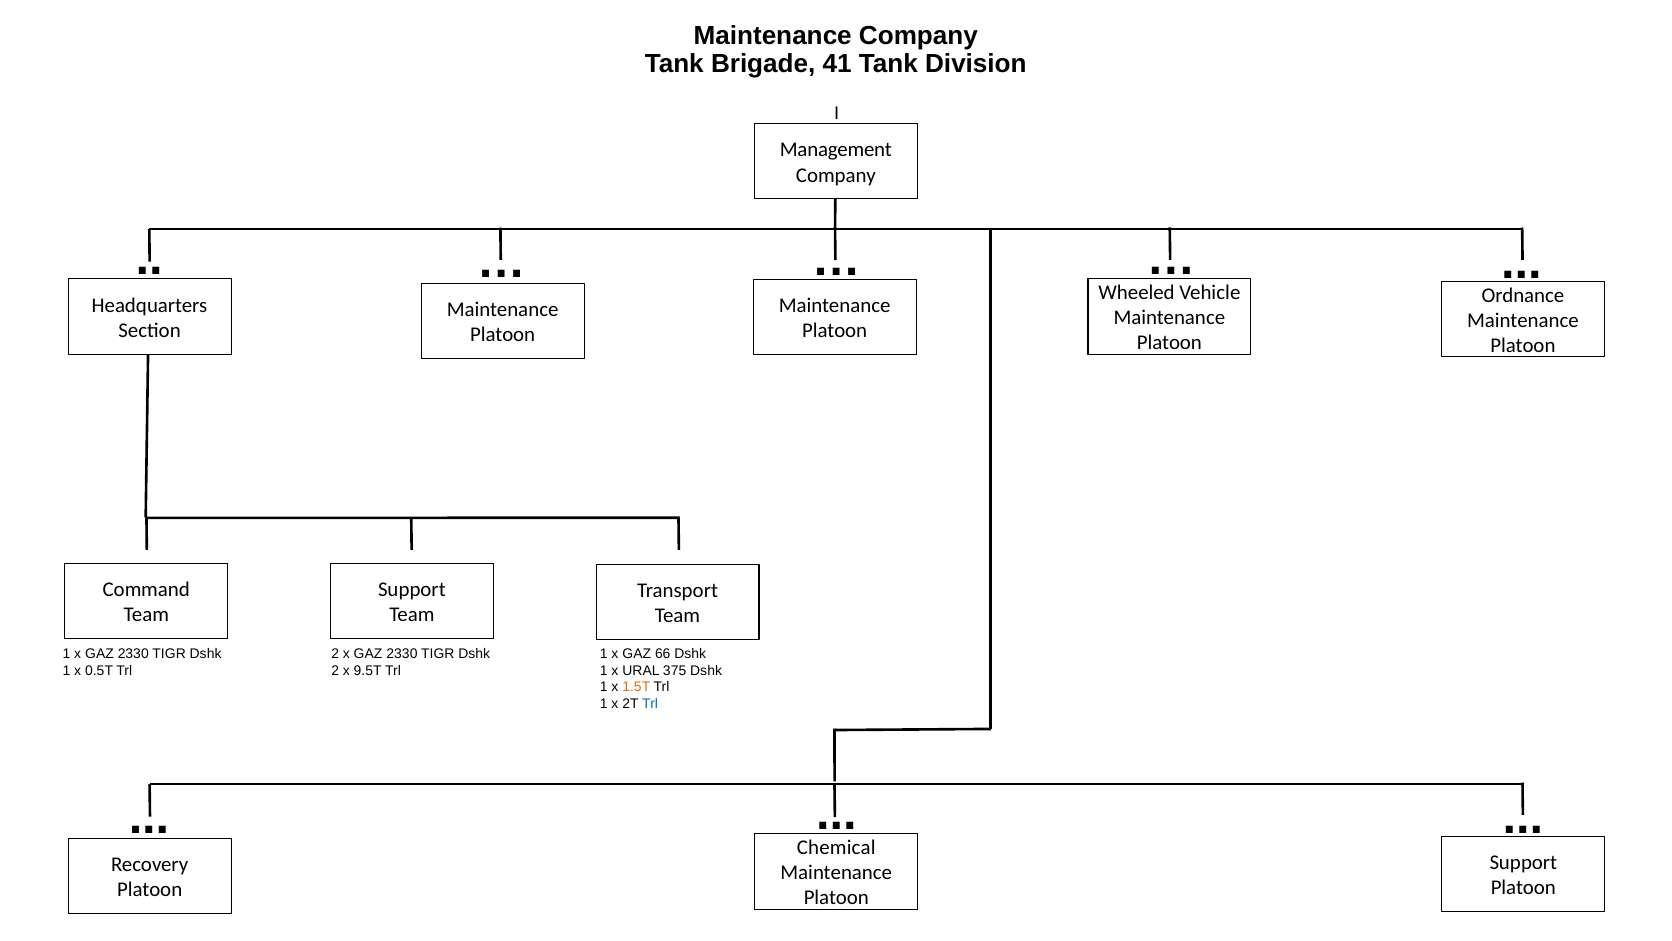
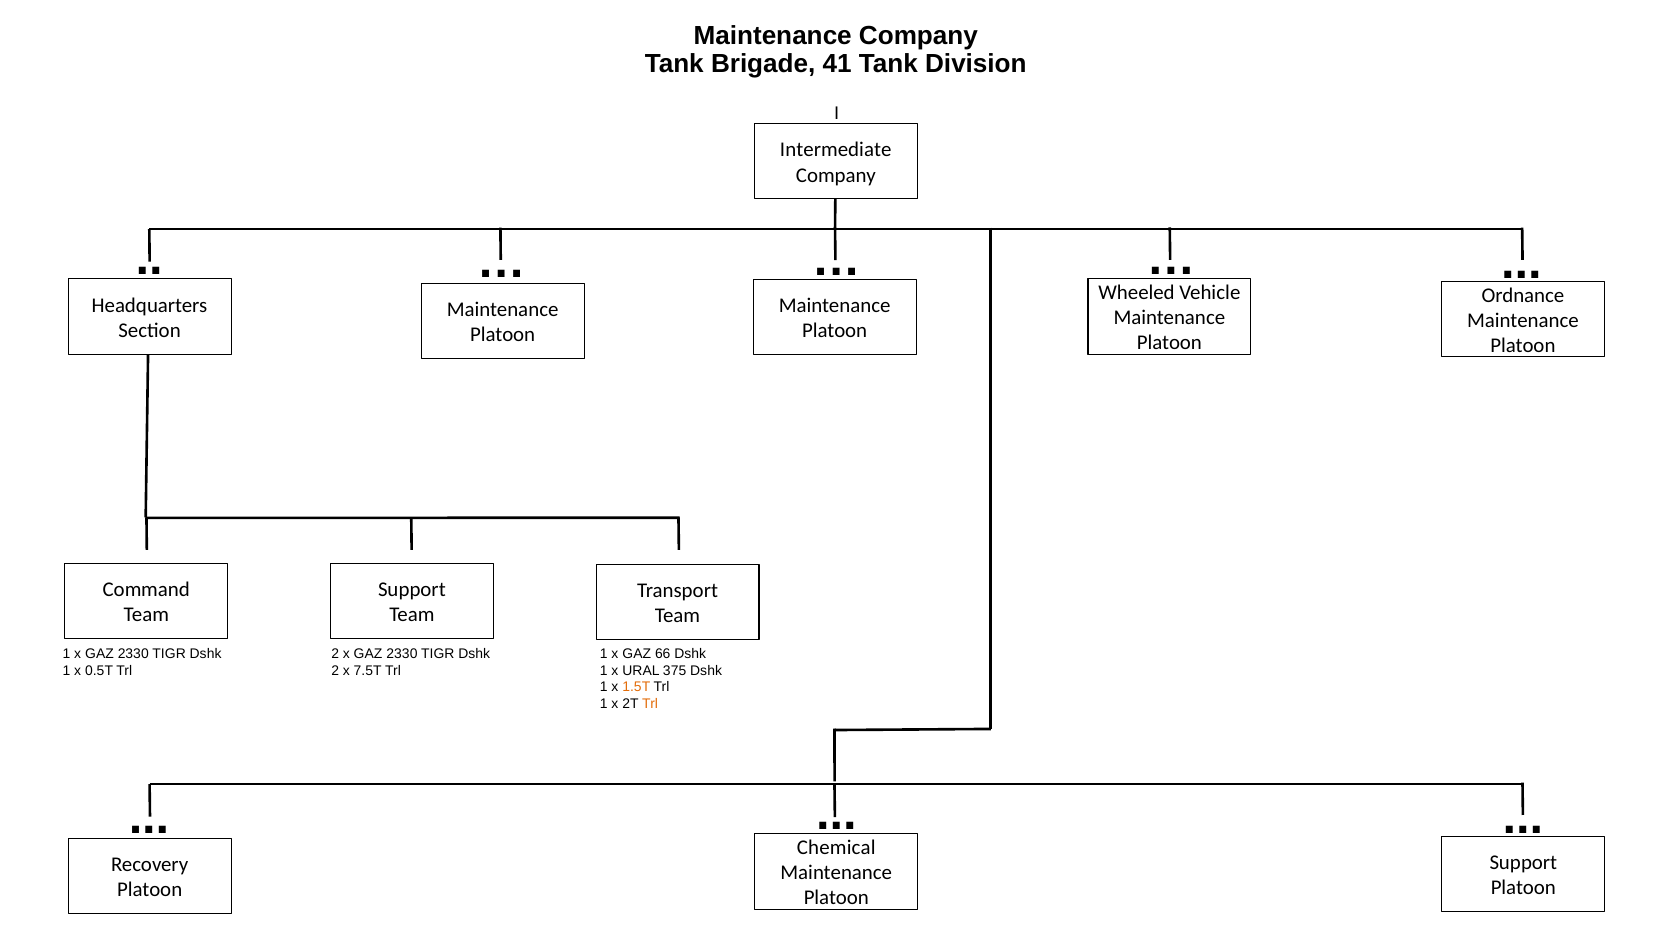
Management: Management -> Intermediate (836, 150)
9.5T: 9.5T -> 7.5T (368, 670)
Trl colour: blue -> orange (650, 704)
